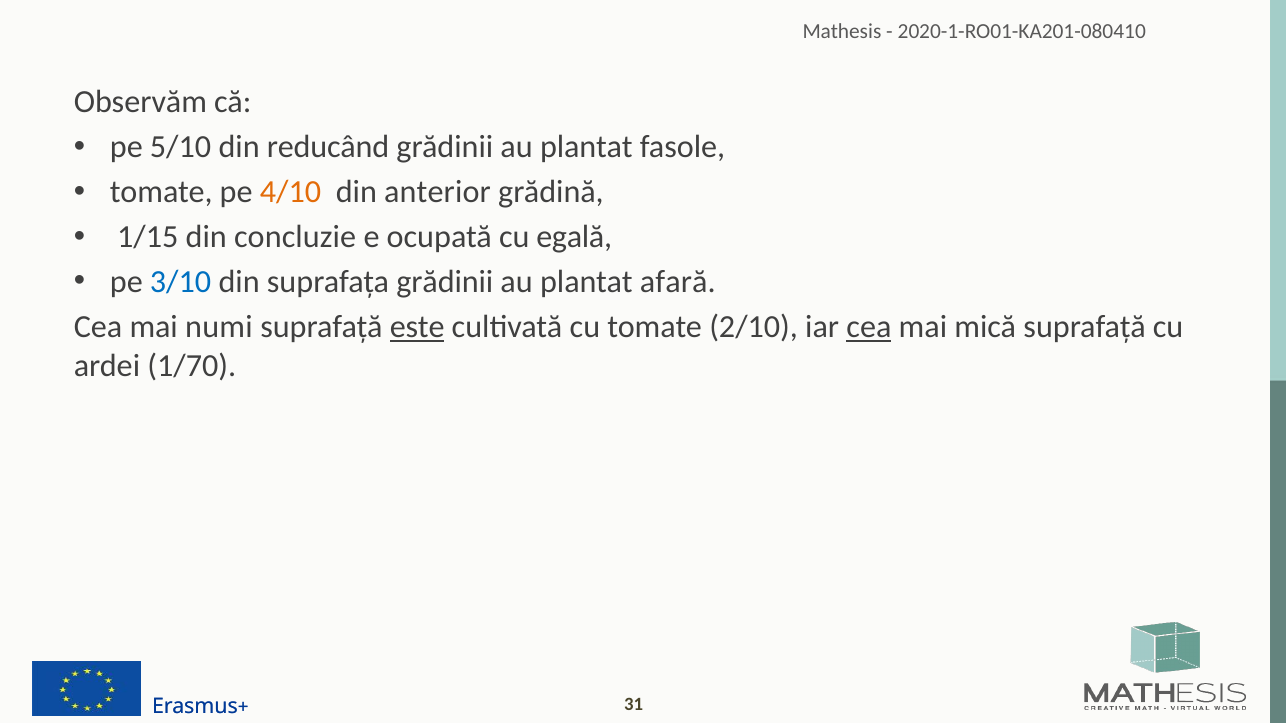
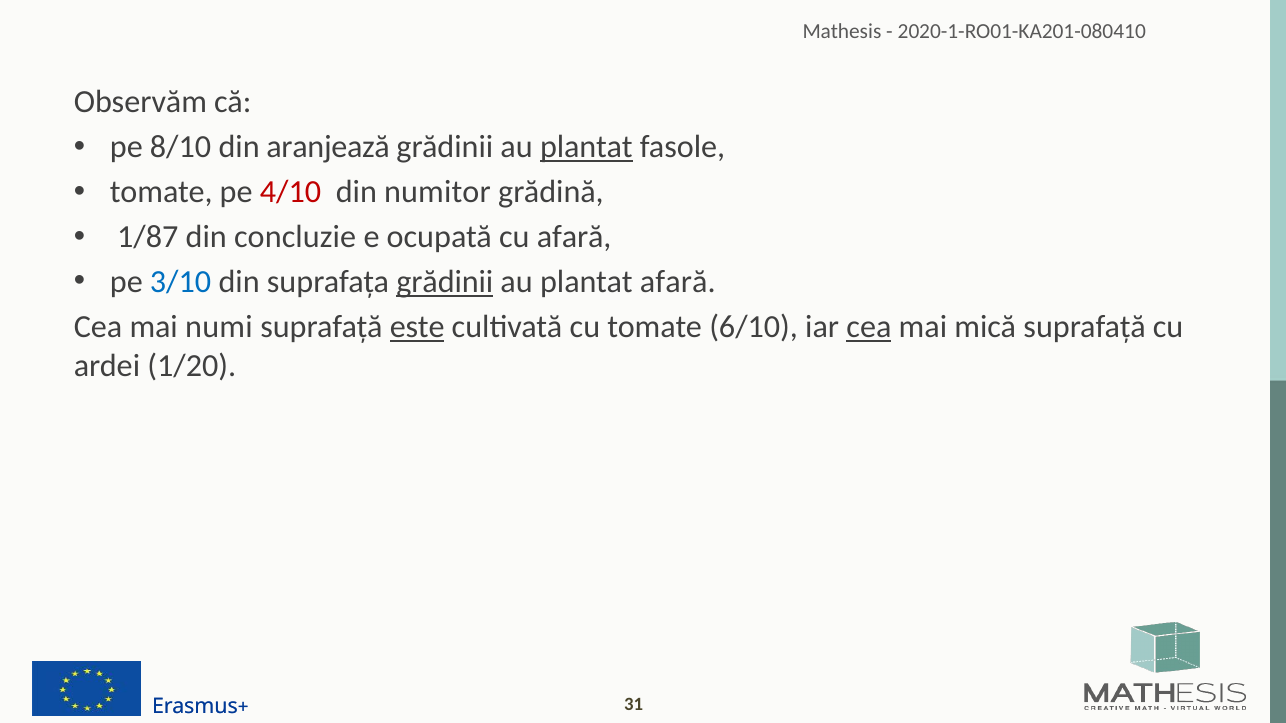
5/10: 5/10 -> 8/10 (181, 147)
reducând: reducând -> aranjează (328, 147)
plantat underline: none -> present (586, 147)
4/10 colour: orange -> red (291, 192)
anterior: anterior -> numitor (437, 192)
1/15: 1/15 -> 1/87 (148, 237)
cu egală: egală -> afară (574, 237)
grădinii underline: none -> present (445, 282)
2/10: 2/10 -> 6/10 (754, 327)
1/70: 1/70 -> 1/20 (192, 366)
